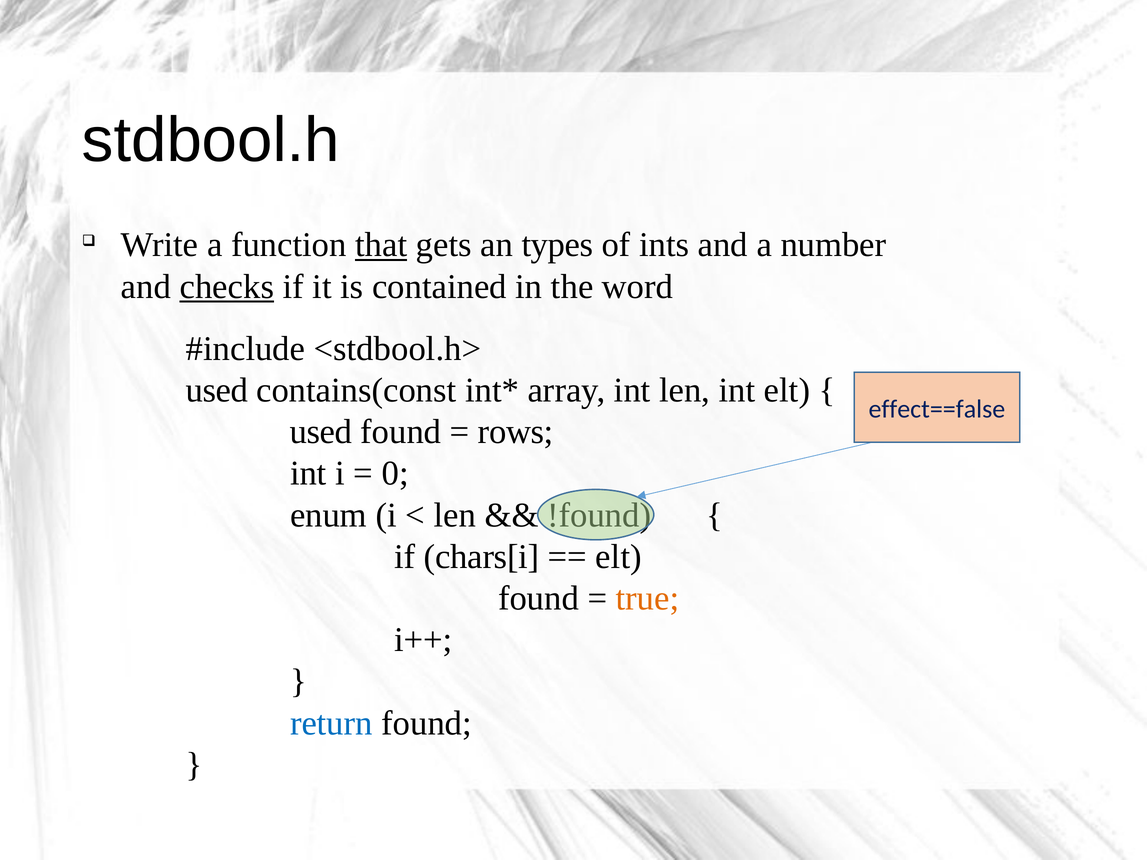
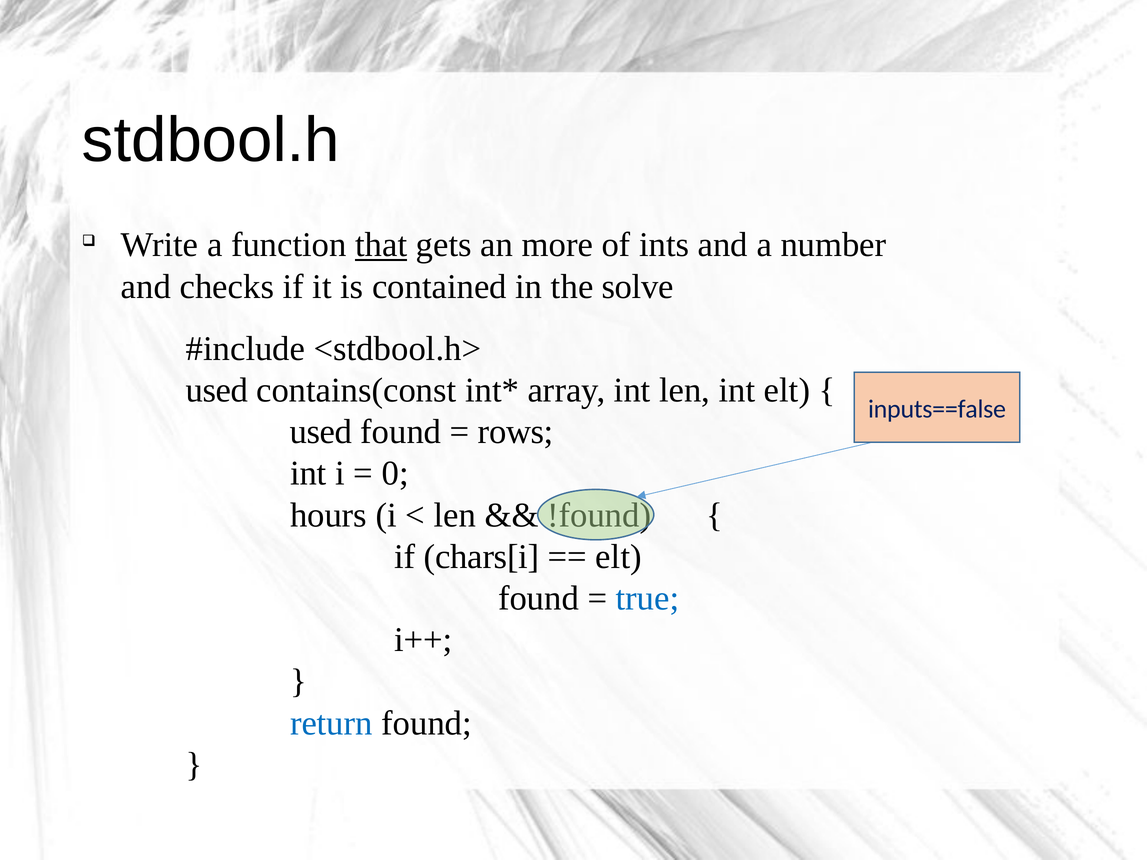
types: types -> more (557, 245)
checks underline: present -> none (227, 287)
word: word -> solve (638, 287)
effect==false: effect==false -> inputs==false (937, 409)
enum: enum -> hours (328, 515)
true colour: orange -> blue (648, 598)
